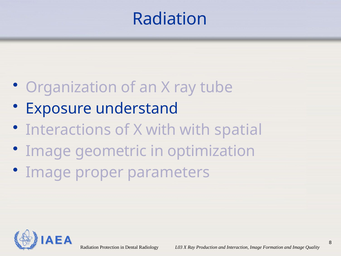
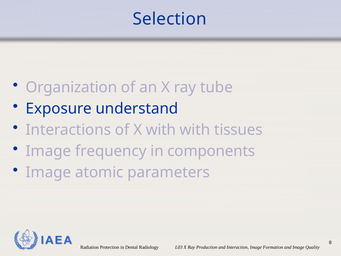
Radiation: Radiation -> Selection (170, 19)
spatial: spatial -> tissues (238, 130)
geometric: geometric -> frequency (111, 151)
optimization: optimization -> components (211, 151)
proper: proper -> atomic (99, 172)
